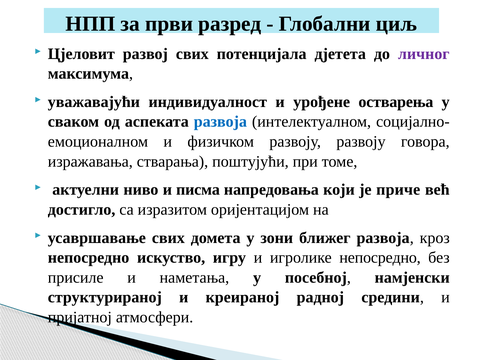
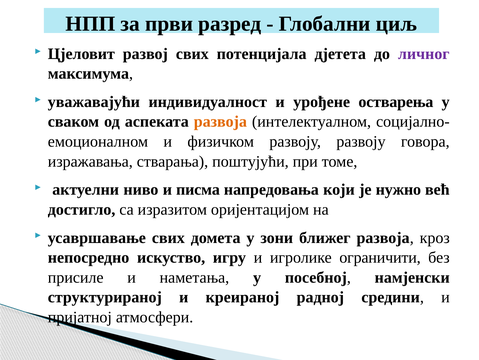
развоја colour: blue -> orange (220, 121)
приче: приче -> нужно (398, 189)
игролике непосредно: непосредно -> ограничити (380, 257)
